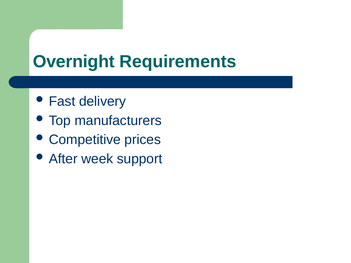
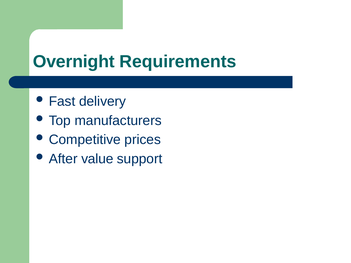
week: week -> value (97, 159)
